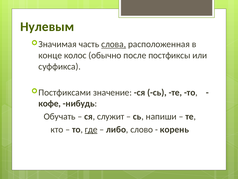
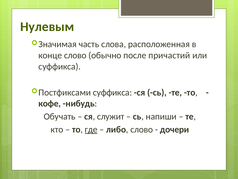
слова underline: present -> none (114, 44)
конце колос: колос -> слово (75, 55)
постфиксы: постфиксы -> причастий (169, 55)
значение: значение -> суффикса (112, 92)
корень: корень -> дочери (175, 129)
